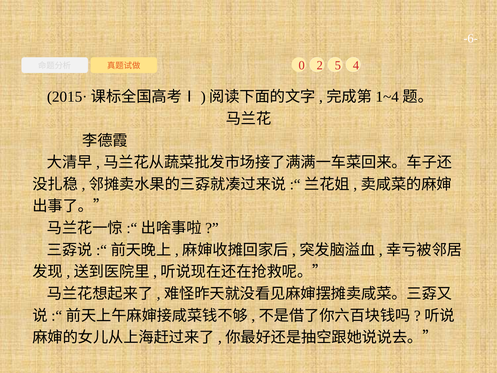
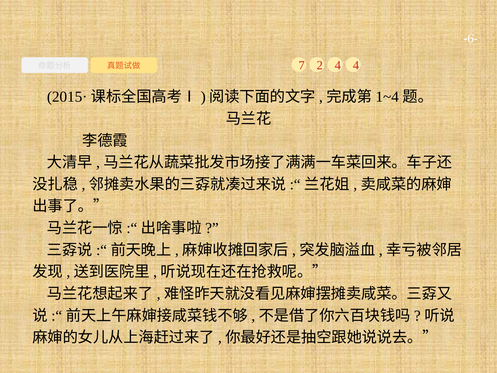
0: 0 -> 7 (302, 65)
2 5: 5 -> 4 (338, 65)
